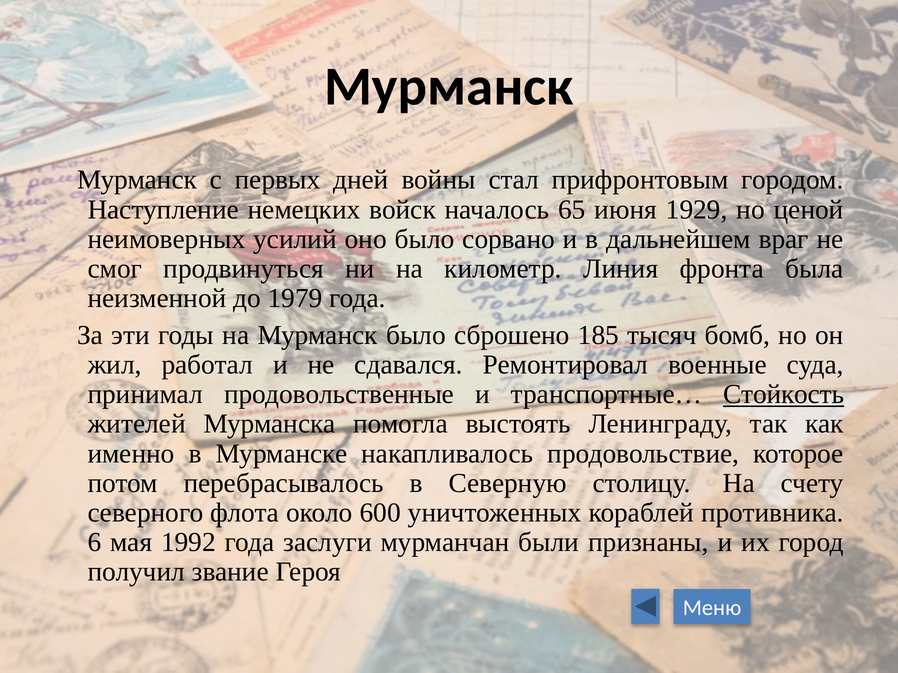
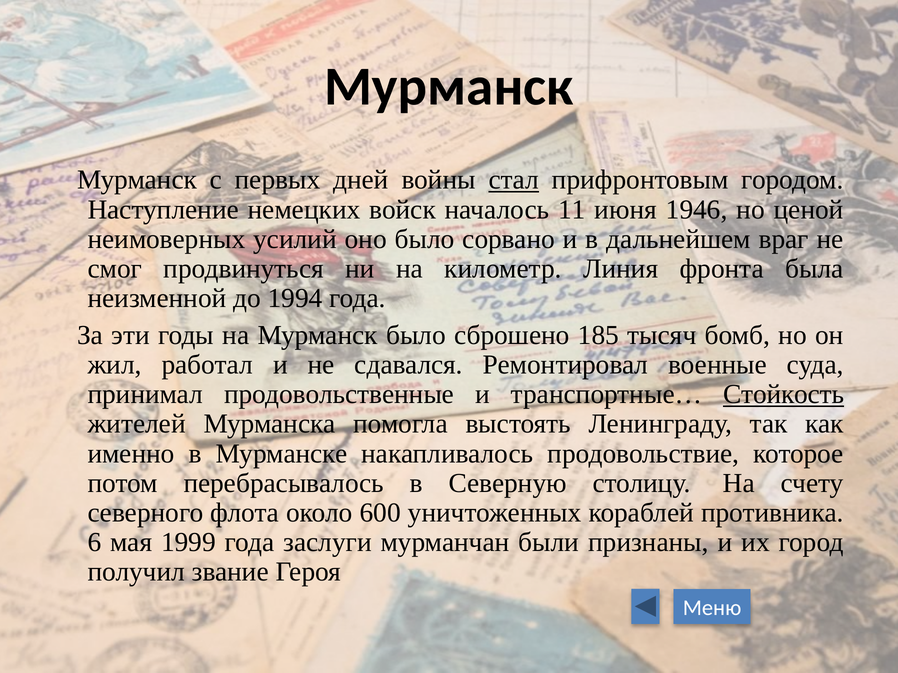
стал underline: none -> present (514, 180)
65: 65 -> 11 (572, 210)
1929: 1929 -> 1946 (697, 210)
1979: 1979 -> 1994 (295, 299)
1992: 1992 -> 1999 (188, 543)
